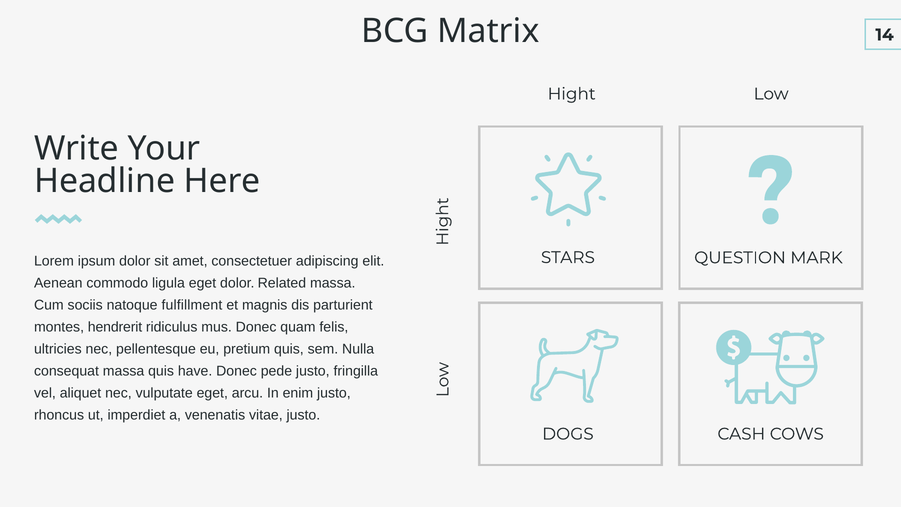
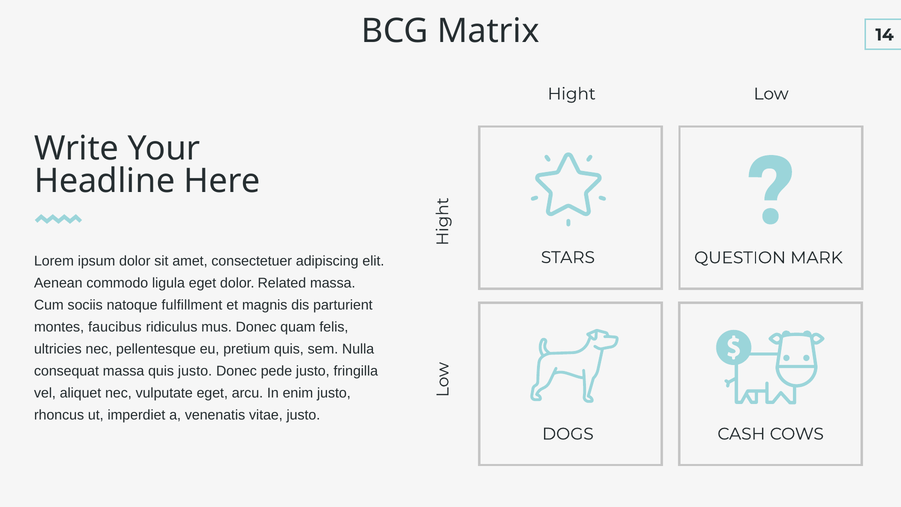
hendrerit: hendrerit -> faucibus (115, 327)
quis have: have -> justo (195, 371)
